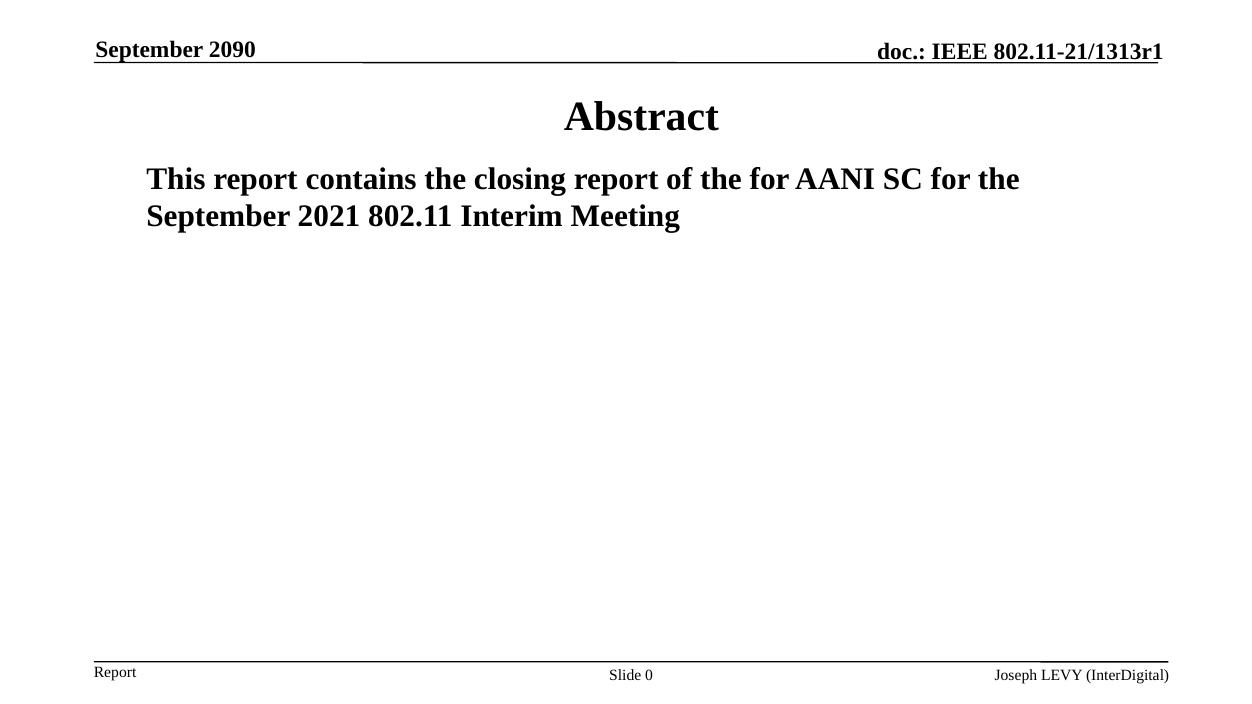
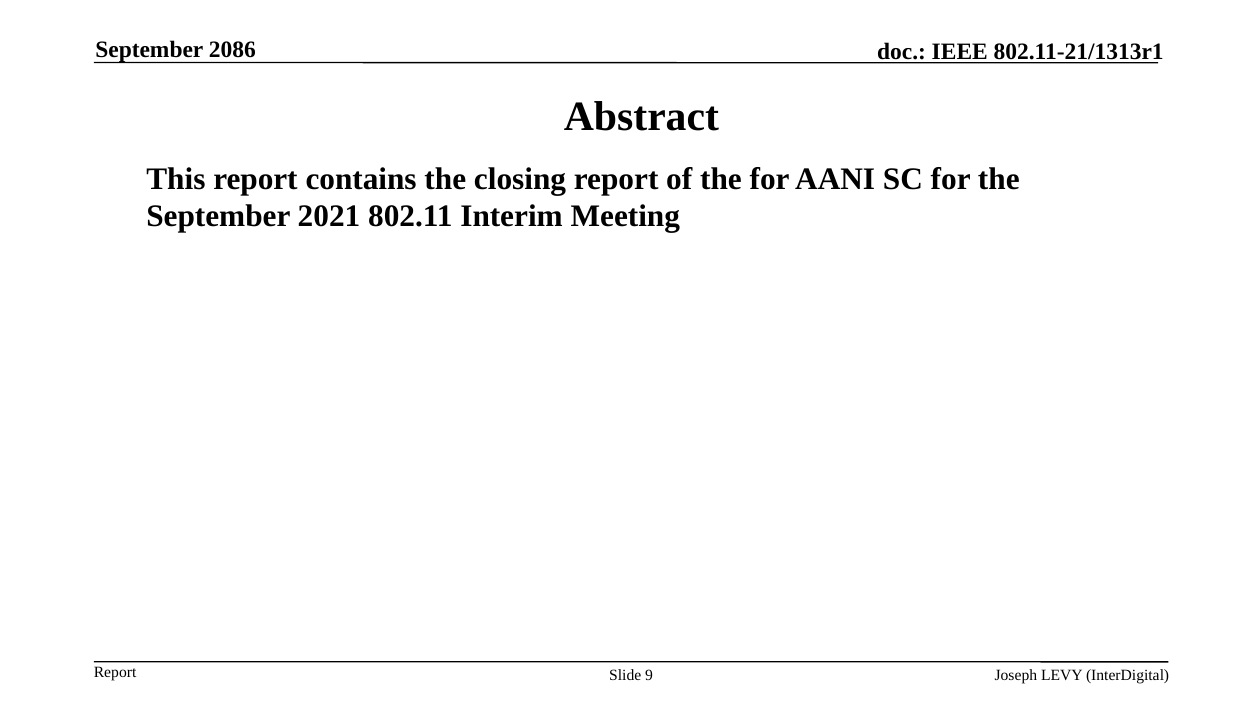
2090: 2090 -> 2086 (232, 50)
0: 0 -> 9 (649, 675)
